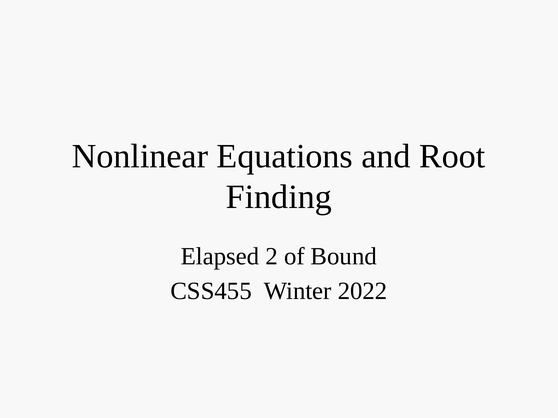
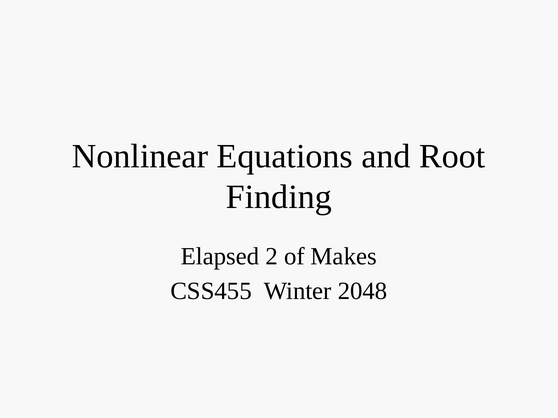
Bound: Bound -> Makes (344, 257)
2022: 2022 -> 2048 (363, 291)
